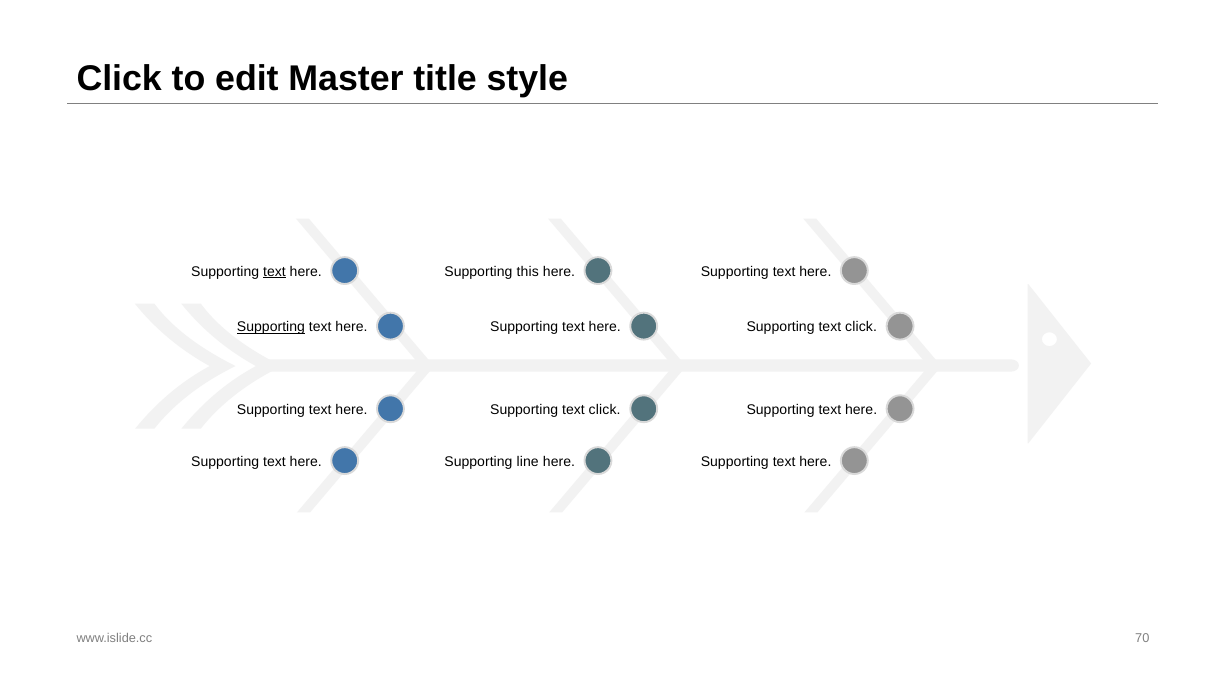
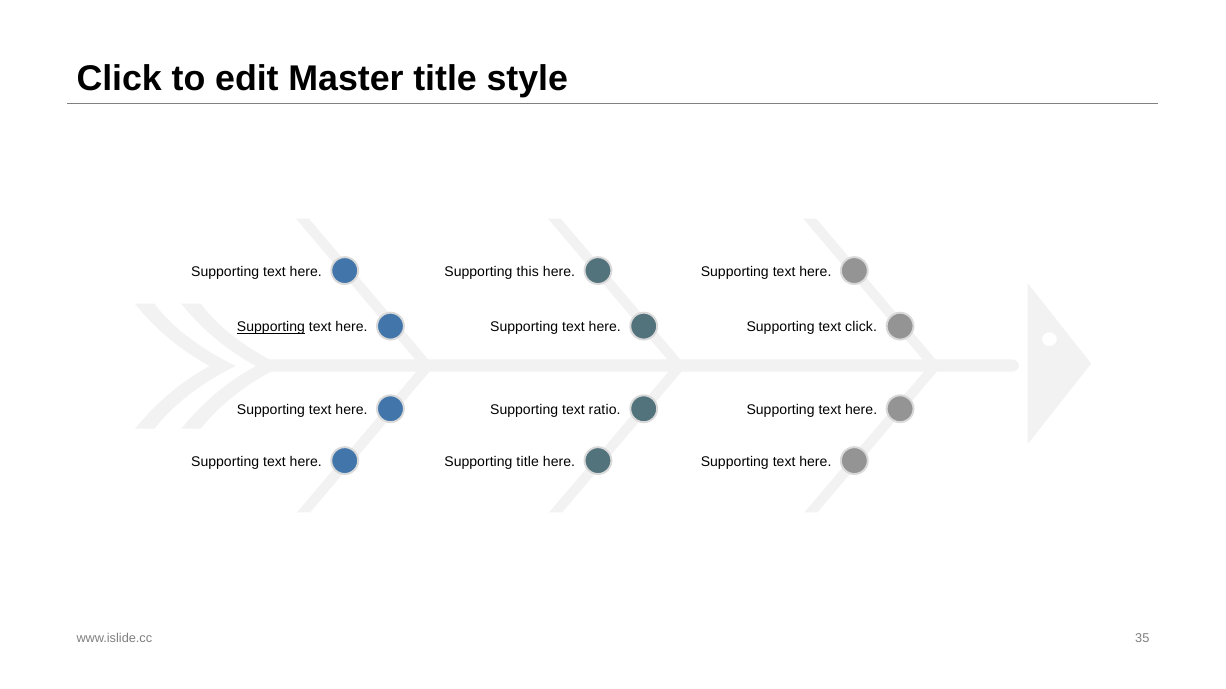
text underline: present -> none (274, 272)
click: click -> ratio (605, 410)
Supporting line: line -> title (528, 462)
70: 70 -> 35 (1142, 639)
